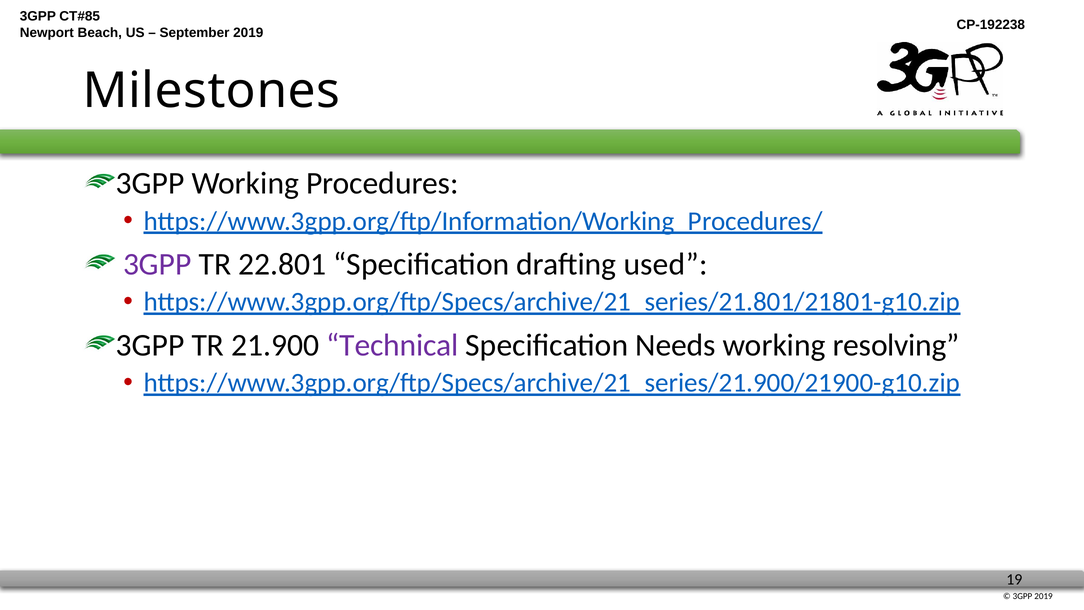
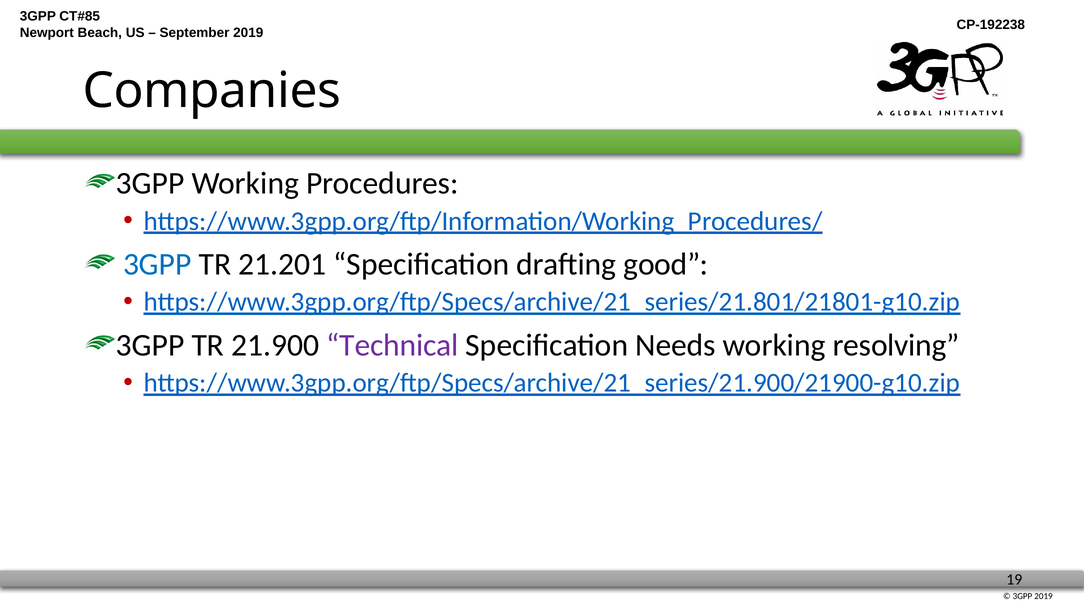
Milestones: Milestones -> Companies (212, 91)
3GPP colour: purple -> blue (157, 264)
22.801: 22.801 -> 21.201 (282, 264)
used: used -> good (666, 264)
